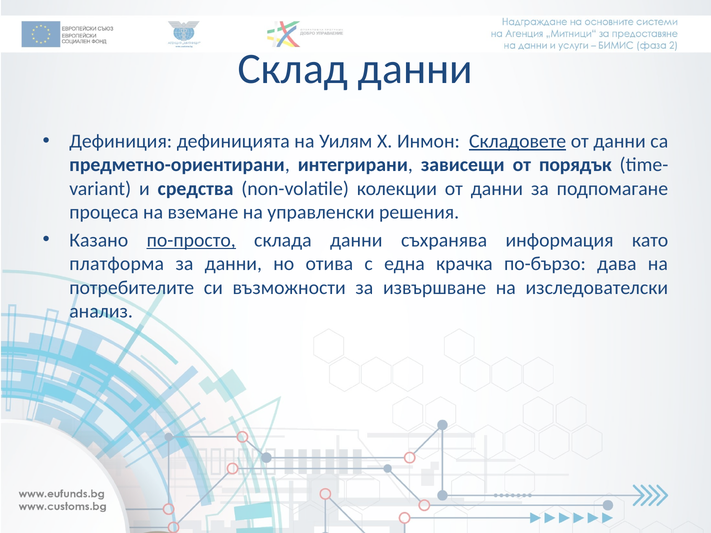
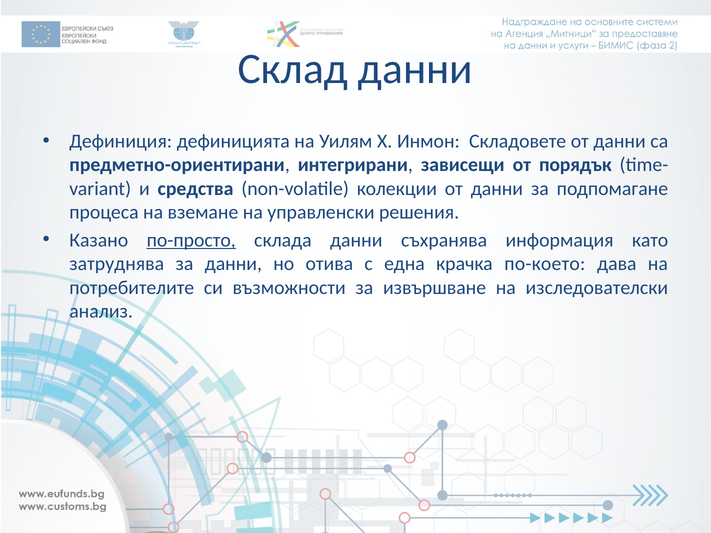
Складовете underline: present -> none (518, 141)
платформа: платформа -> затруднява (117, 264)
по-бързо: по-бързо -> по-което (545, 264)
